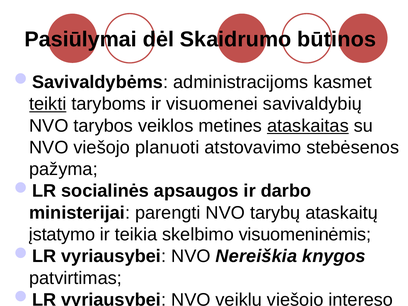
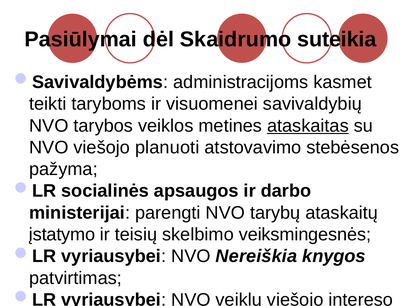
būtinos: būtinos -> suteikia (337, 39)
teikti underline: present -> none (48, 104)
teikia: teikia -> teisių (136, 235)
visuomeninėmis: visuomeninėmis -> veiksmingesnės (305, 235)
